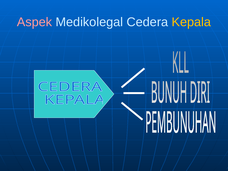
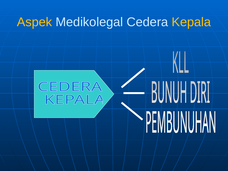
Aspek colour: pink -> yellow (35, 22)
